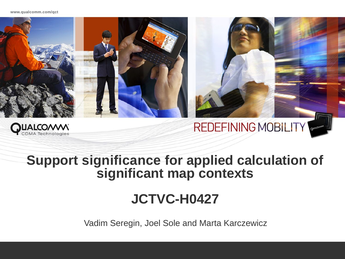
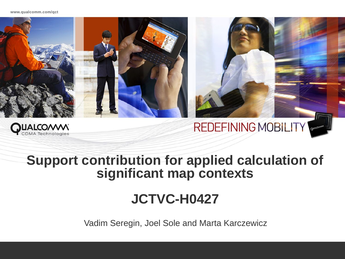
significance: significance -> contribution (121, 160)
